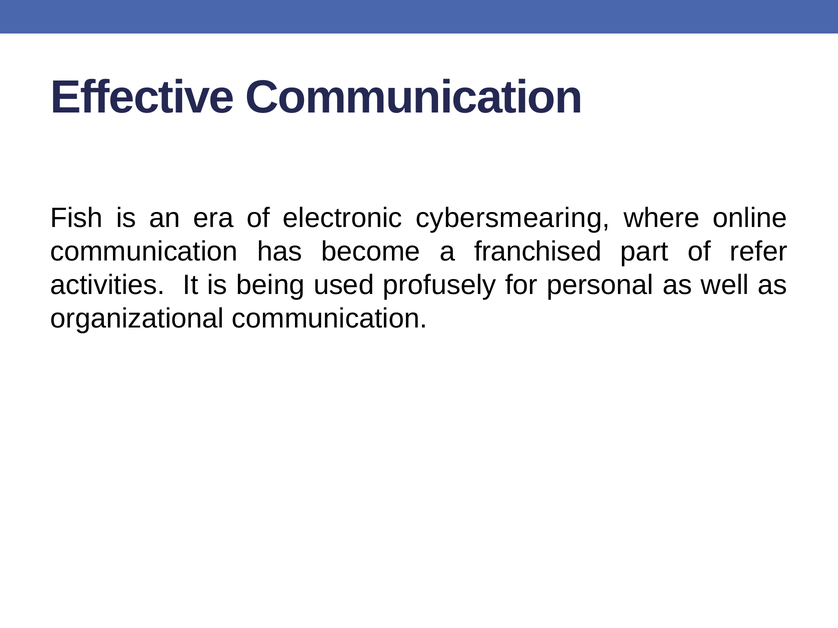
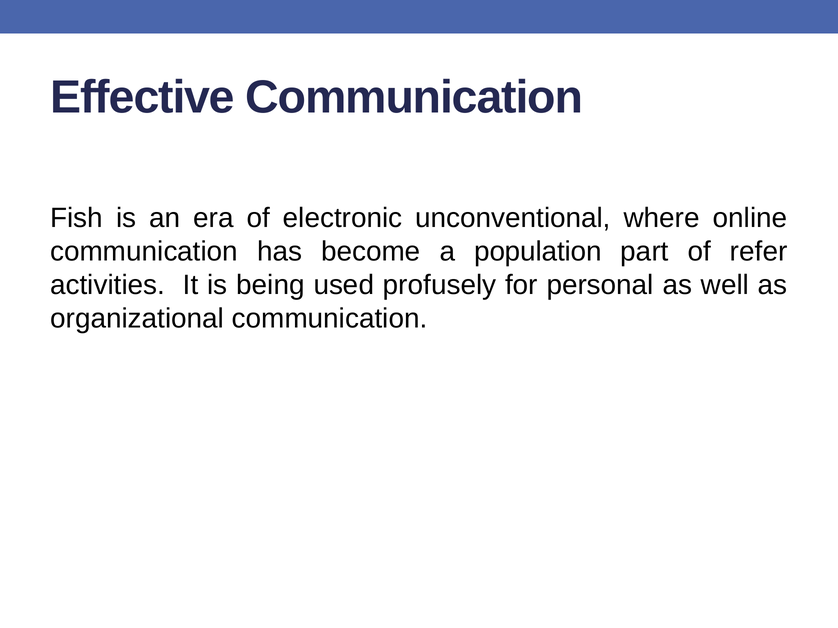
cybersmearing: cybersmearing -> unconventional (513, 218)
franchised: franchised -> population (538, 252)
